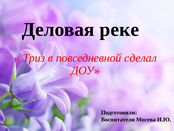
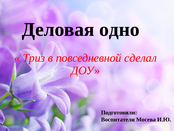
реке: реке -> одно (119, 29)
